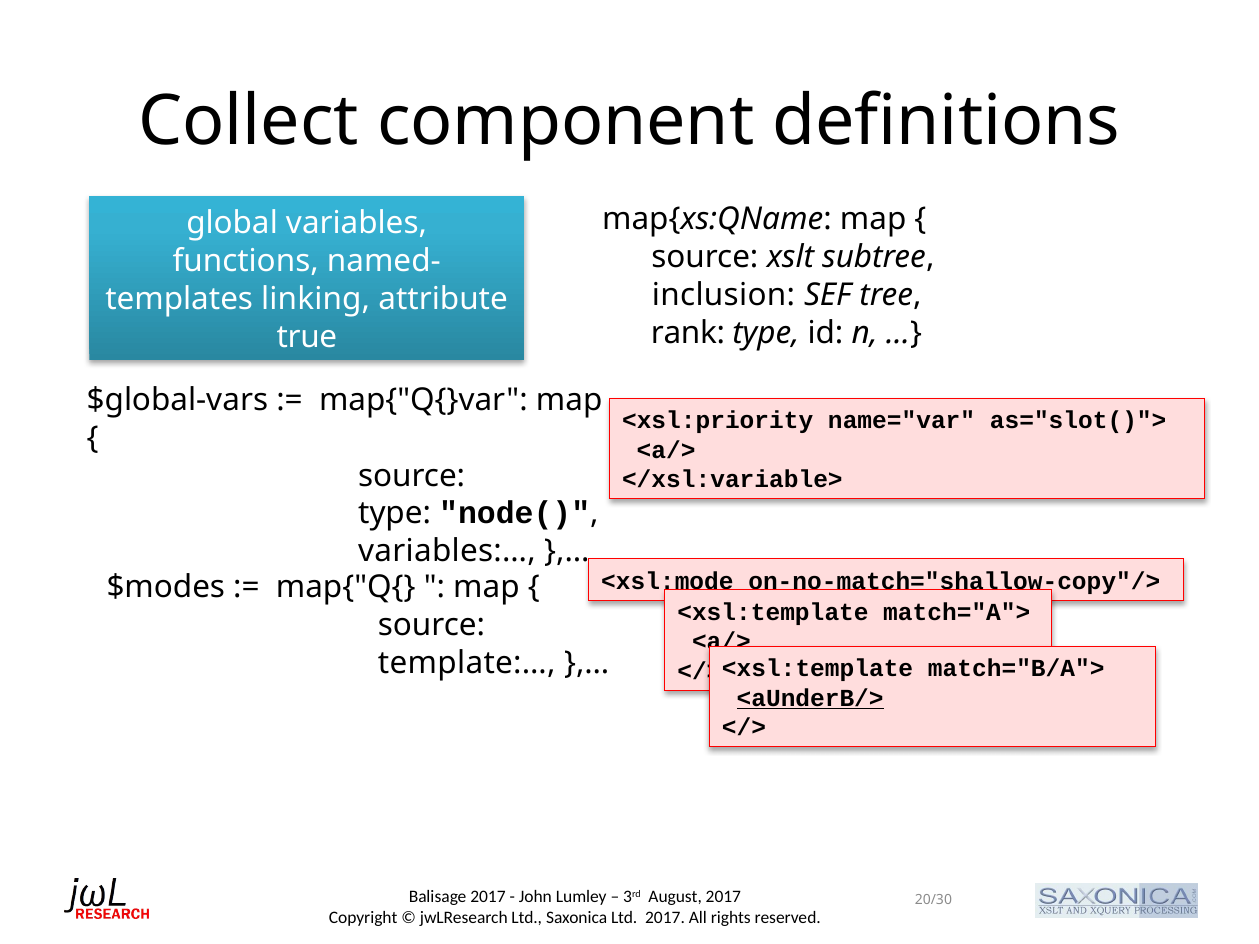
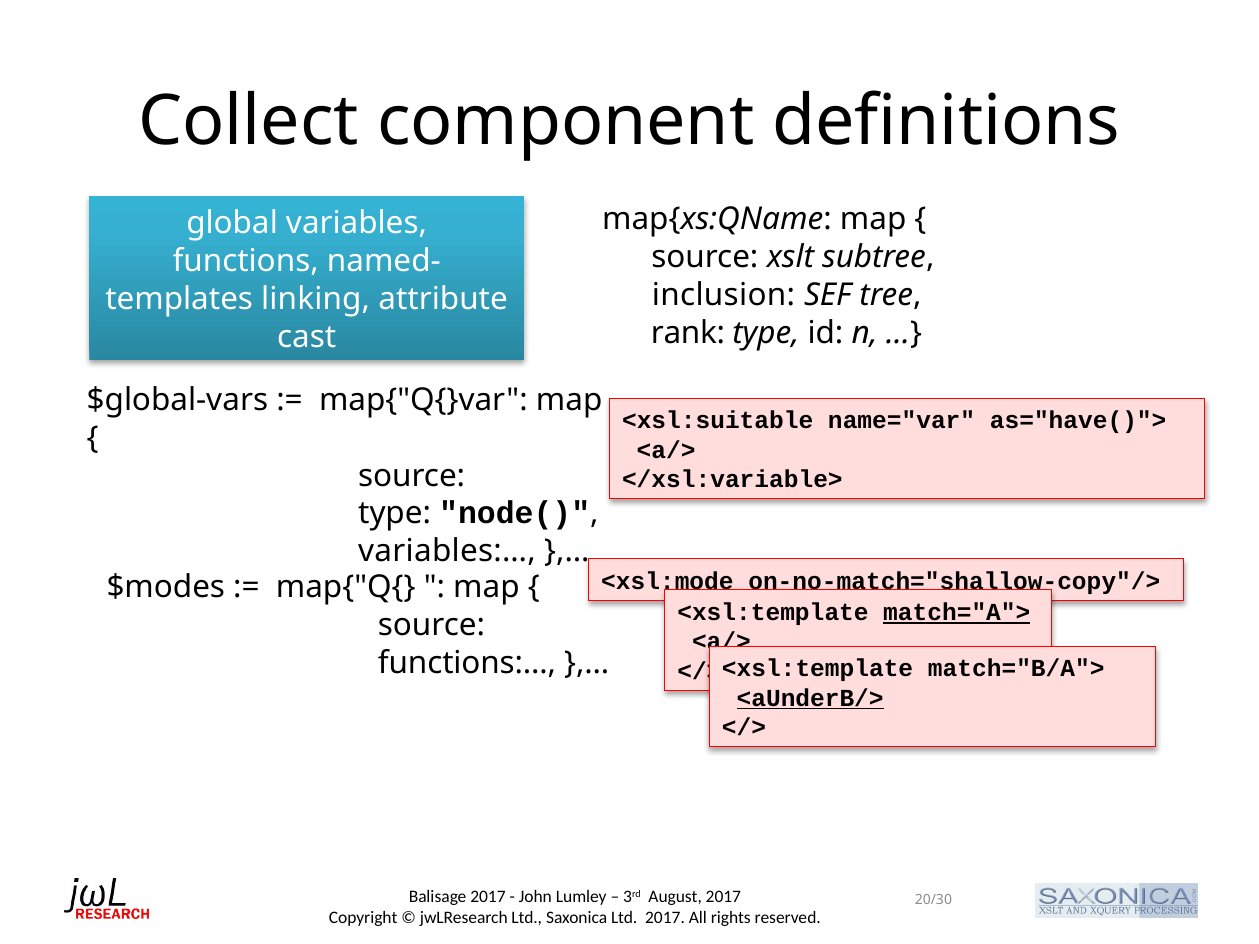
true: true -> cast (307, 337)
<xsl:priority: <xsl:priority -> <xsl:suitable (718, 421)
as="slot()">: as="slot()"> -> as="have()"> (1078, 421)
match="A"> underline: none -> present (957, 613)
template:…: template:… -> functions:… (467, 663)
